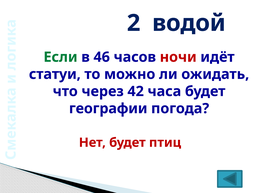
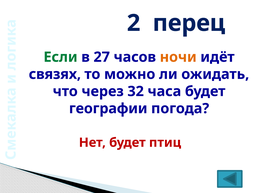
водой: водой -> перец (189, 23)
46: 46 -> 27 (102, 57)
ночи colour: red -> orange (178, 57)
статуи: статуи -> связях (55, 74)
42: 42 -> 32 (136, 92)
